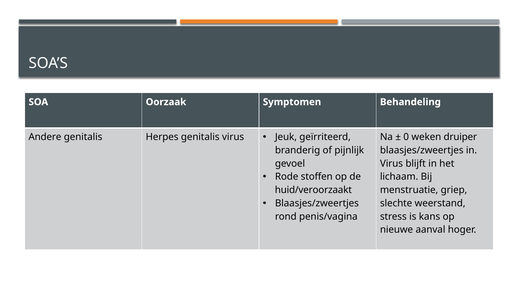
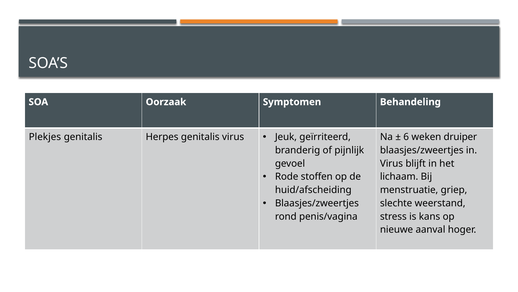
Andere: Andere -> Plekjes (45, 137)
0: 0 -> 6 (406, 137)
huid/veroorzaakt: huid/veroorzaakt -> huid/afscheiding (313, 190)
